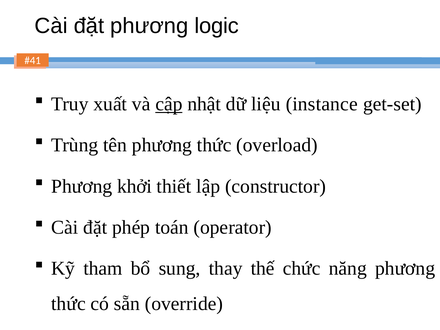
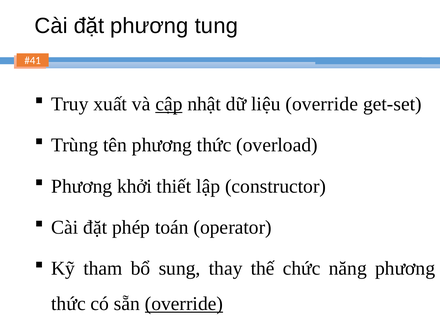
logic: logic -> tung (216, 26)
liệu instance: instance -> override (322, 104)
override underline: none -> present (184, 304)
